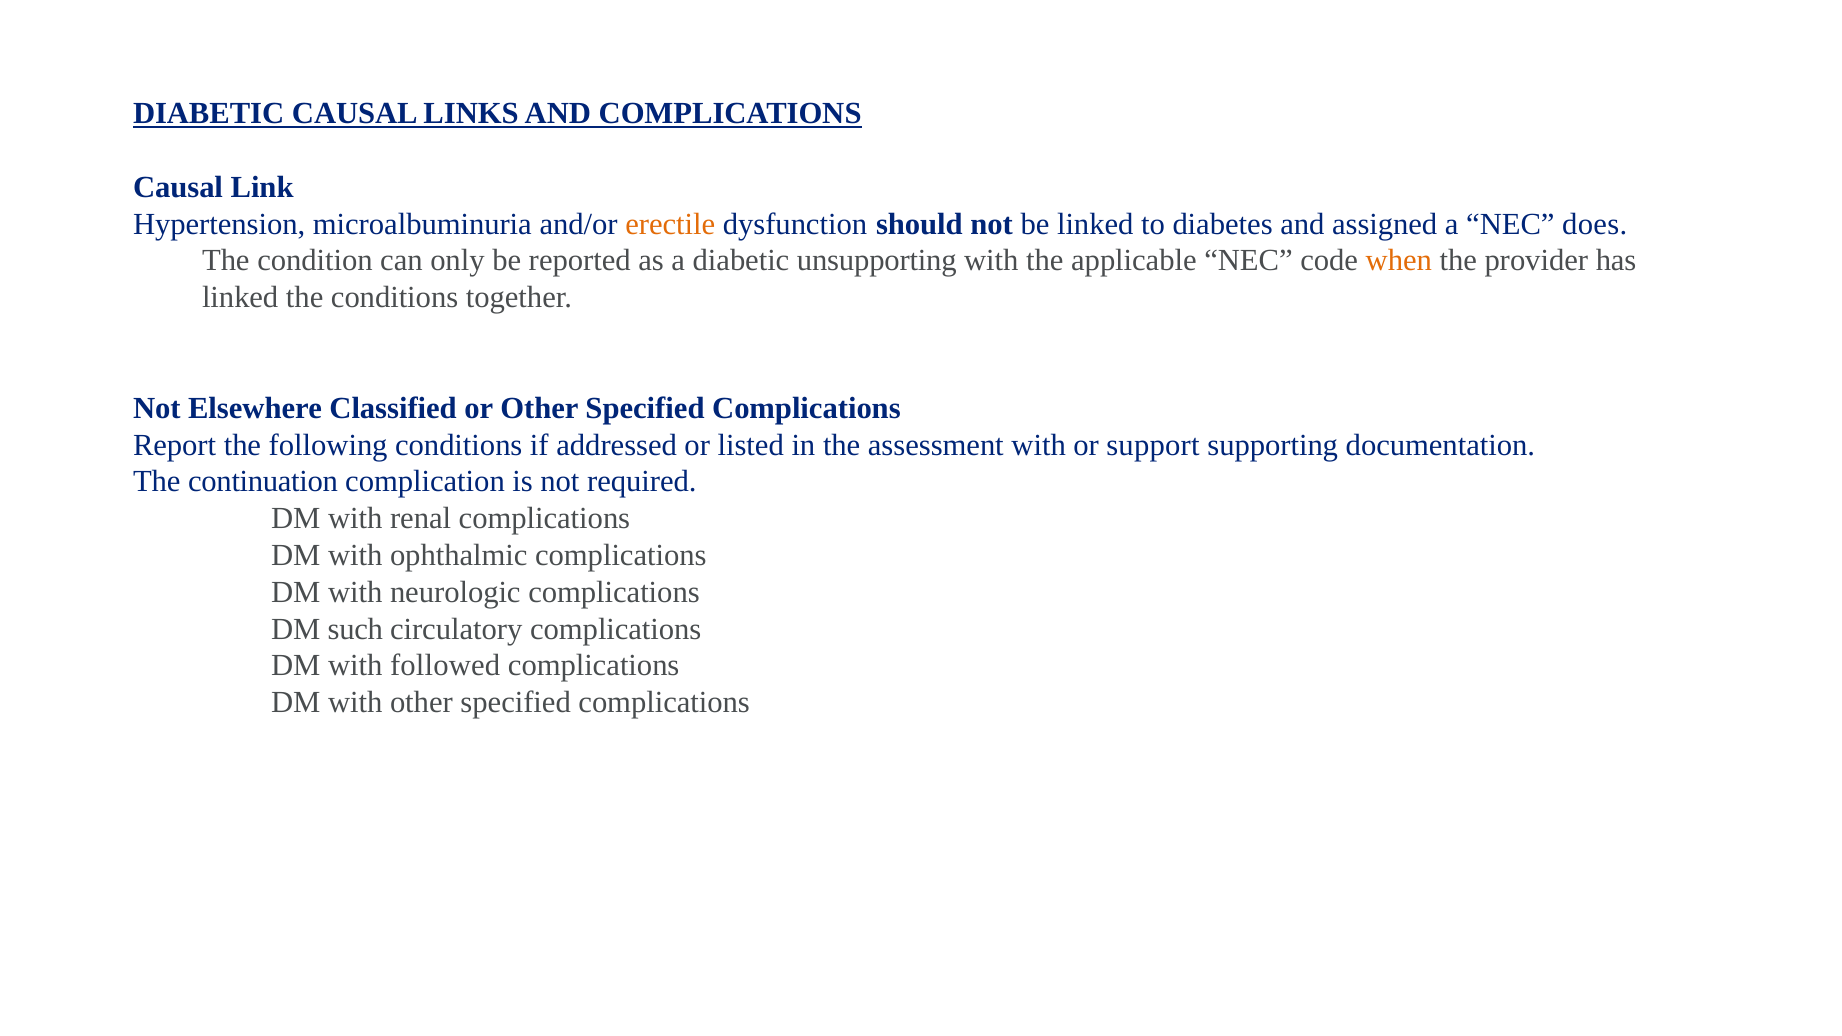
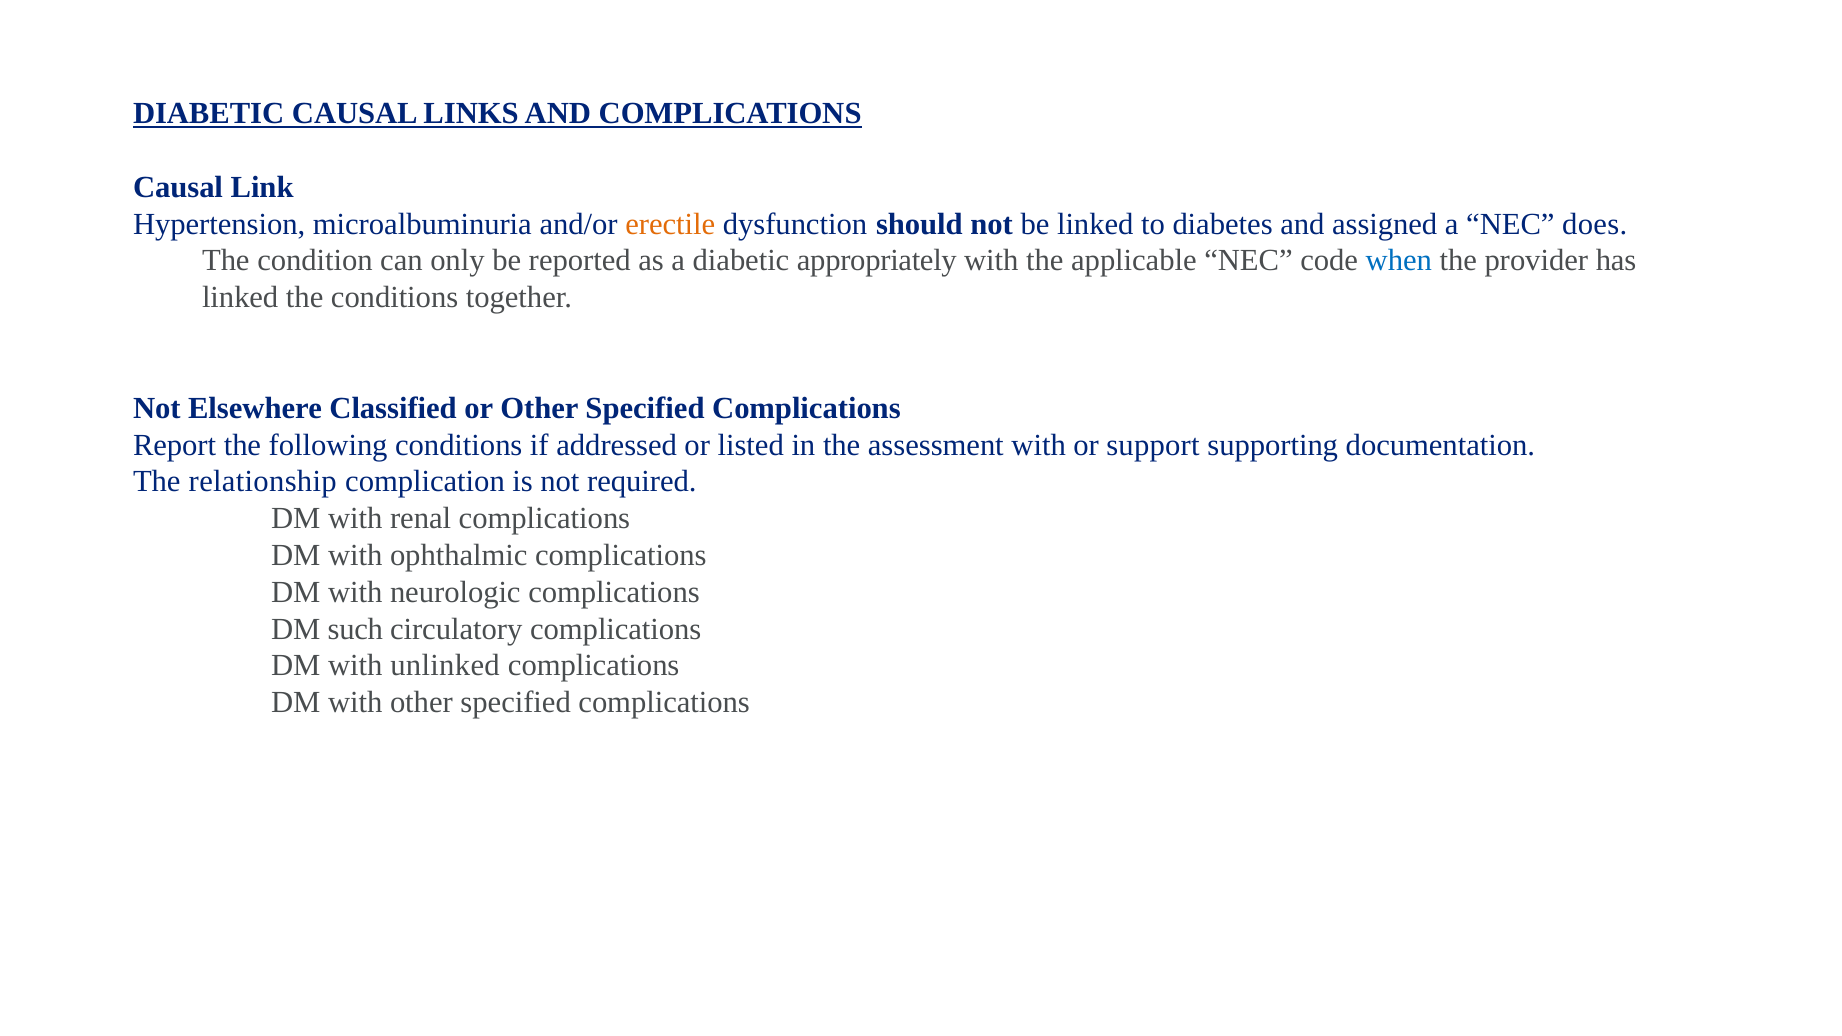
unsupporting: unsupporting -> appropriately (877, 261)
when colour: orange -> blue (1399, 261)
continuation: continuation -> relationship (263, 482)
followed: followed -> unlinked (445, 666)
